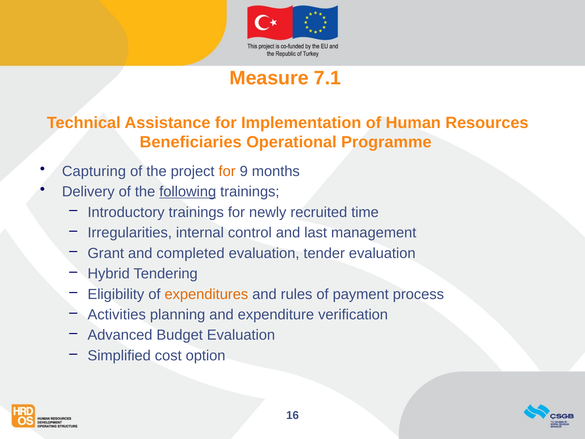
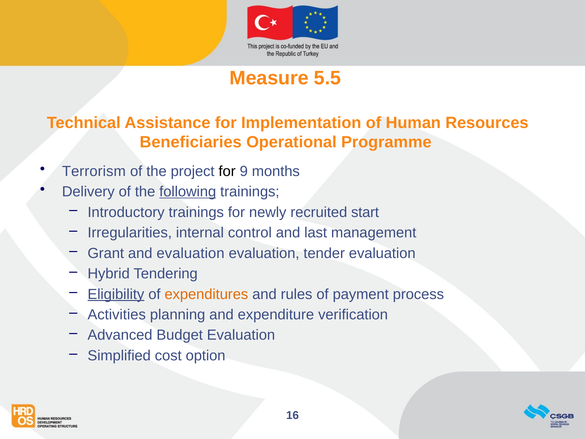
7.1: 7.1 -> 5.5 (328, 78)
Capturing: Capturing -> Terrorism (94, 171)
for colour: orange -> black (227, 171)
time: time -> start (365, 212)
and completed: completed -> evaluation (190, 253)
Eligibility underline: none -> present (116, 294)
